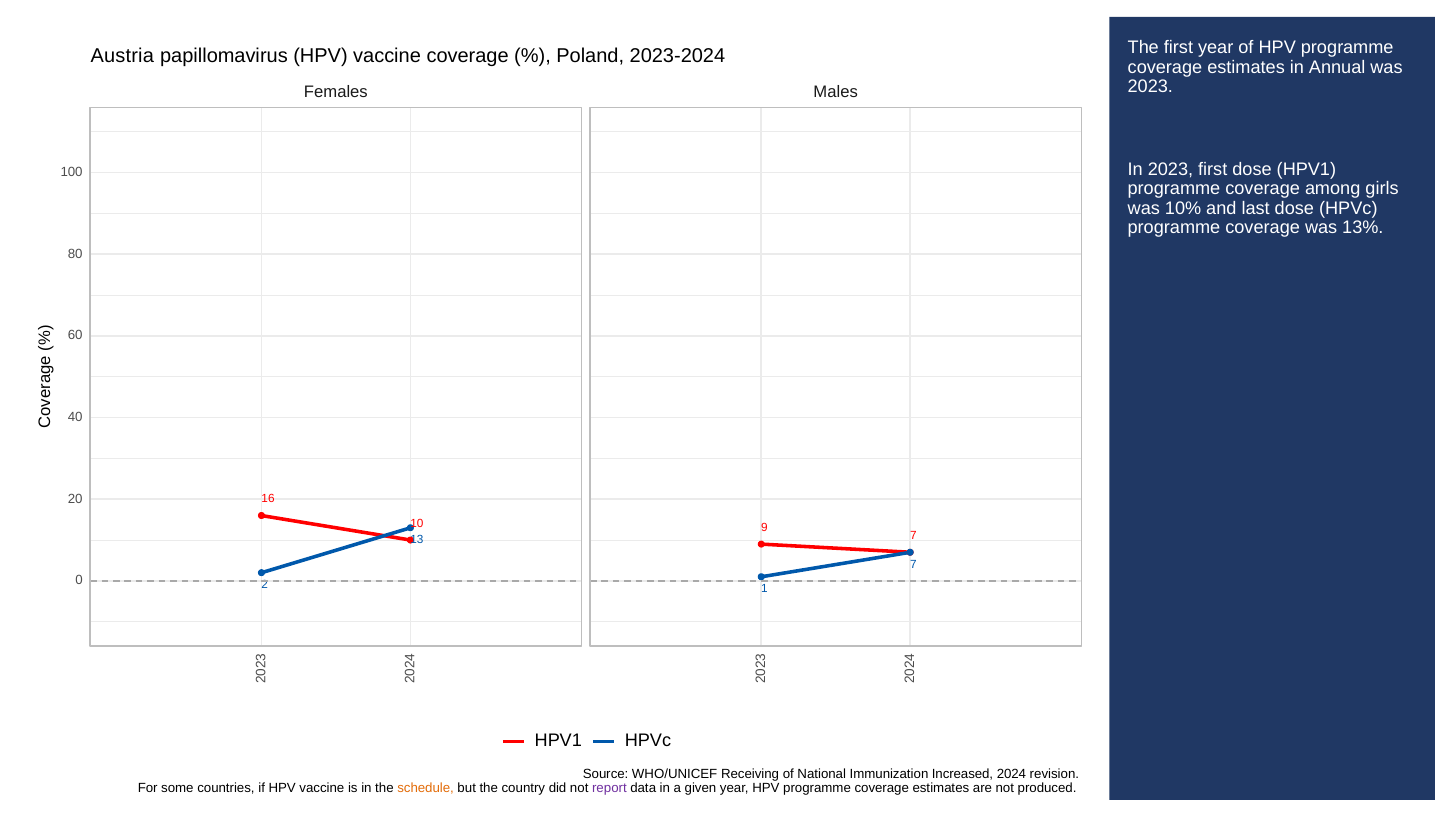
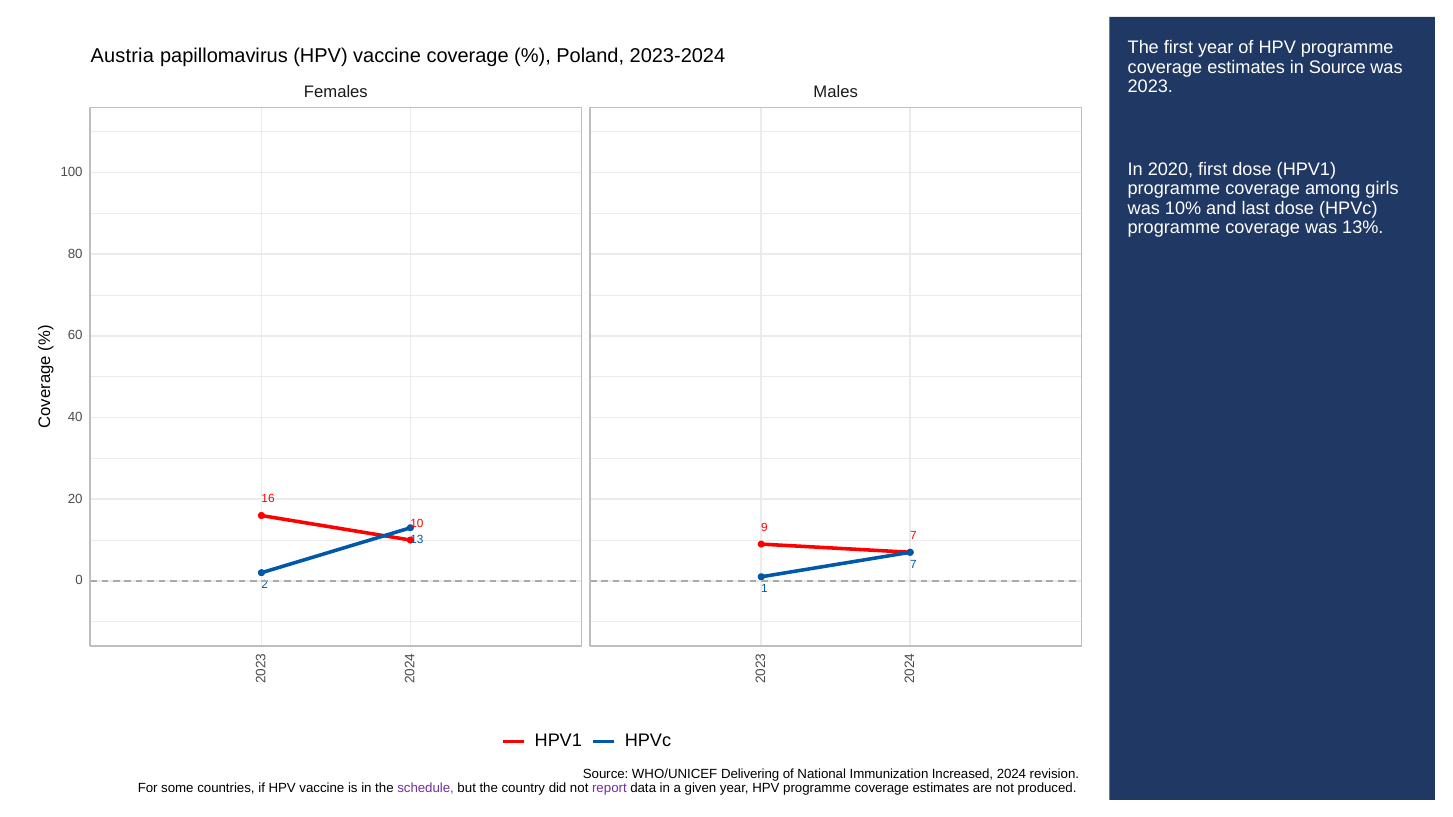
in Annual: Annual -> Source (1337, 67)
In 2023: 2023 -> 2020 (1170, 169)
Receiving: Receiving -> Delivering (750, 774)
schedule colour: orange -> purple (426, 789)
